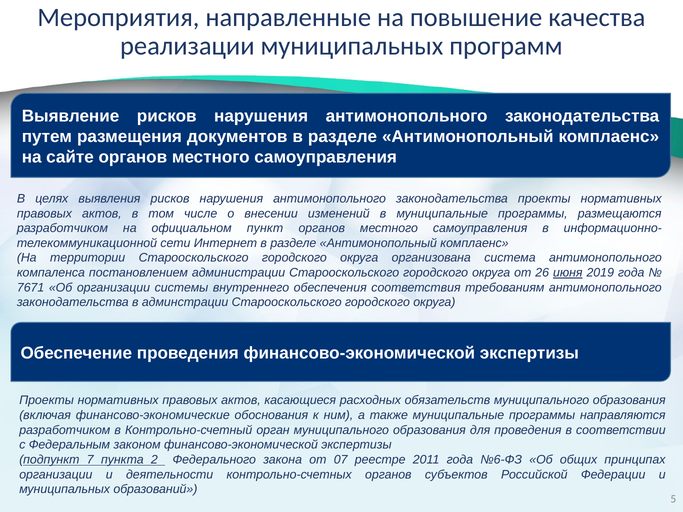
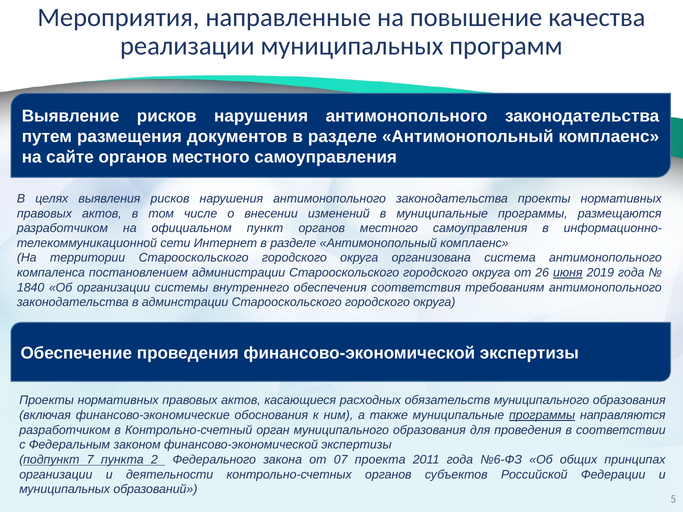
7671: 7671 -> 1840 (31, 288)
программы underline: none -> present (542, 415)
реестре: реестре -> проекта (380, 460)
